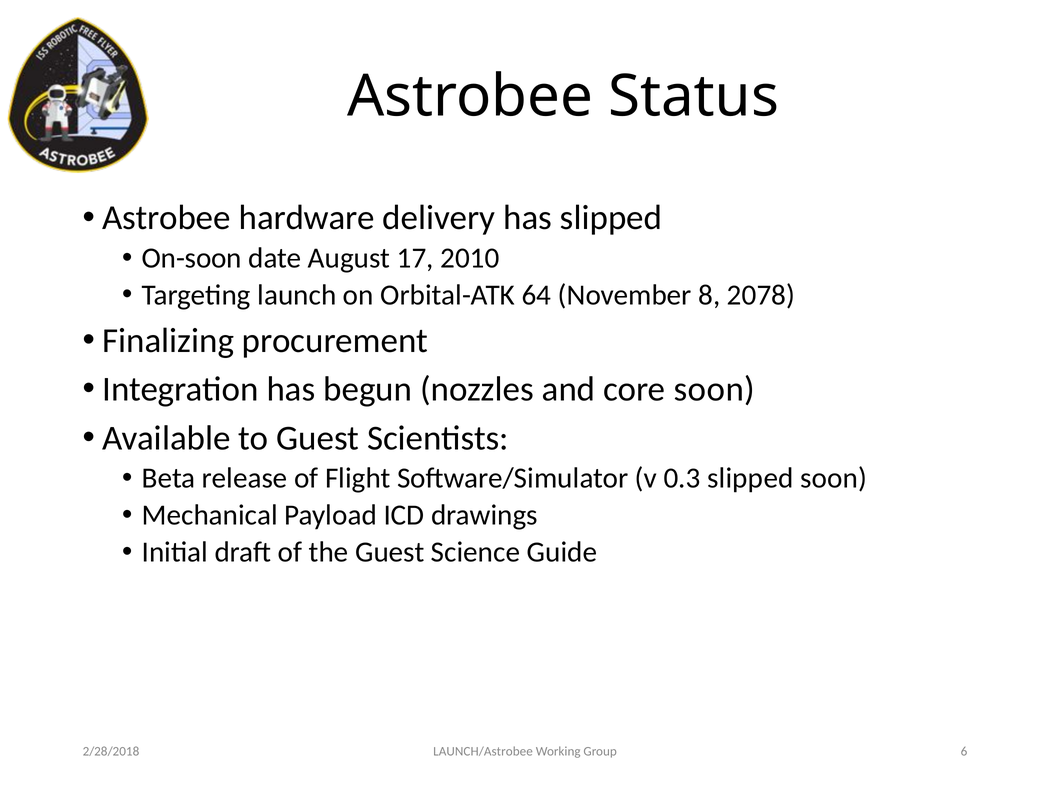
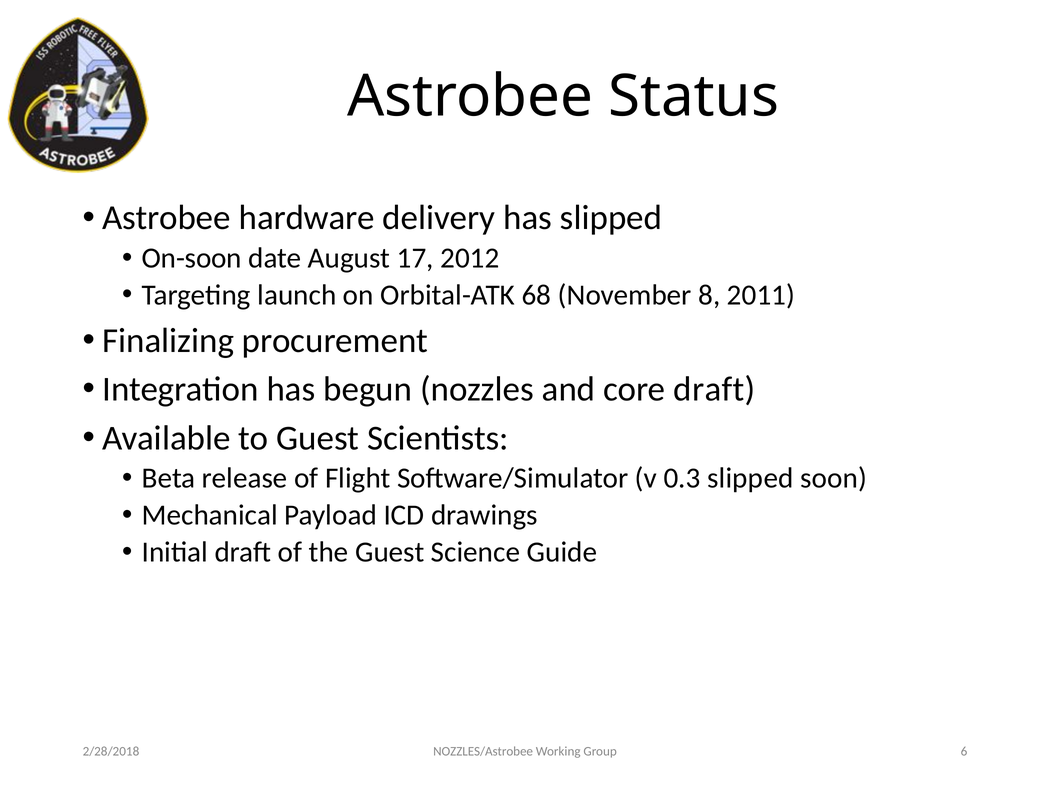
2010: 2010 -> 2012 (470, 258)
64: 64 -> 68 (536, 295)
2078: 2078 -> 2011 (761, 295)
core soon: soon -> draft (714, 390)
LAUNCH/Astrobee: LAUNCH/Astrobee -> NOZZLES/Astrobee (483, 752)
